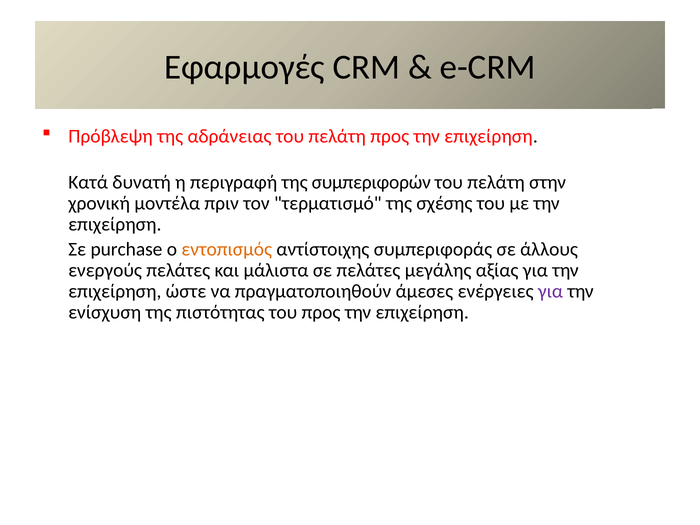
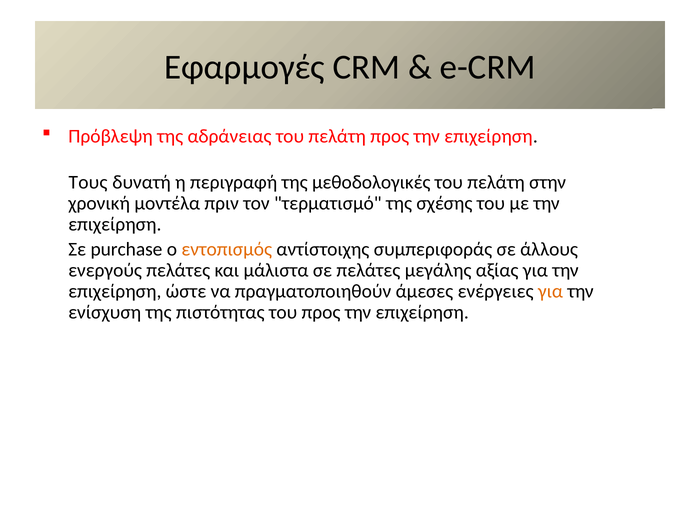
Κατά: Κατά -> Τους (88, 182)
συμπεριφορών: συμπεριφορών -> μεθοδολογικές (371, 182)
για colour: purple -> orange (551, 291)
